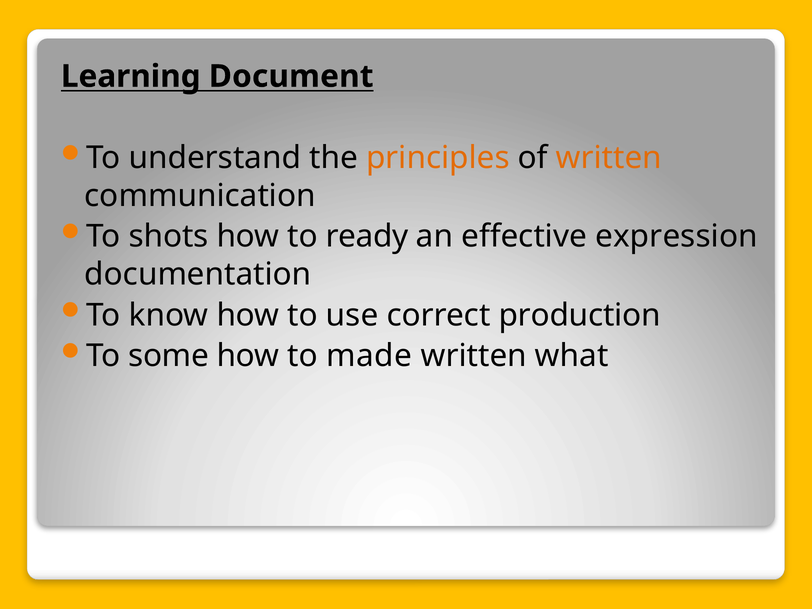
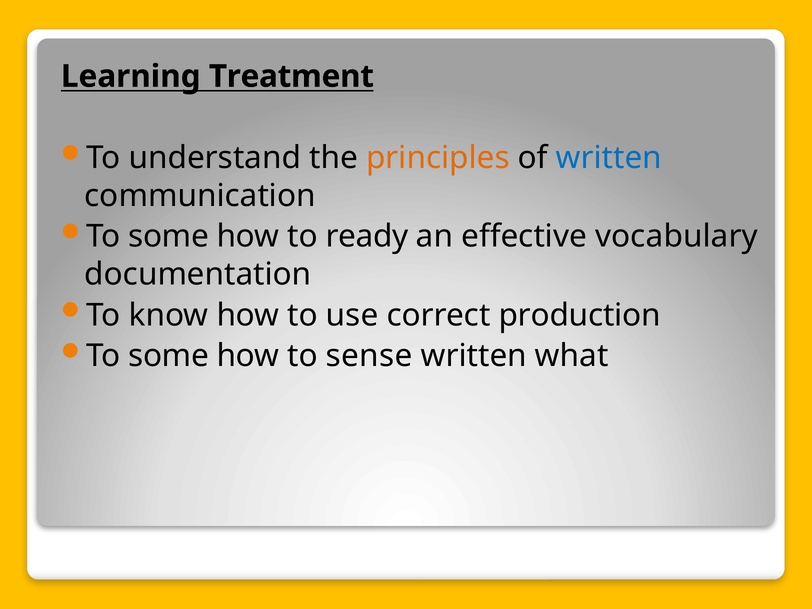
Document: Document -> Treatment (291, 76)
written colour: orange -> blue (609, 158)
shots: shots -> some (169, 236)
expression: expression -> vocabulary (677, 236)
made: made -> sense (369, 356)
